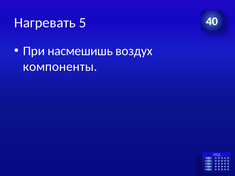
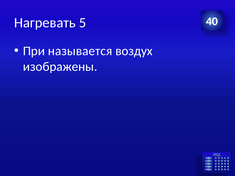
насмешишь: насмешишь -> называется (80, 51)
компоненты: компоненты -> изображены (60, 67)
